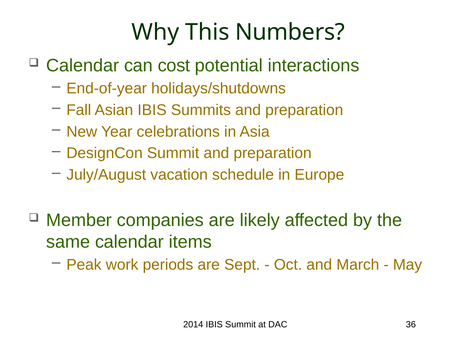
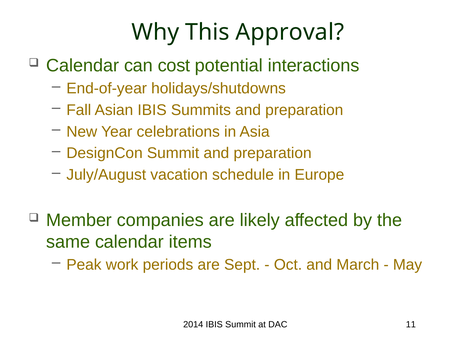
Numbers: Numbers -> Approval (290, 32)
36: 36 -> 11 (411, 325)
